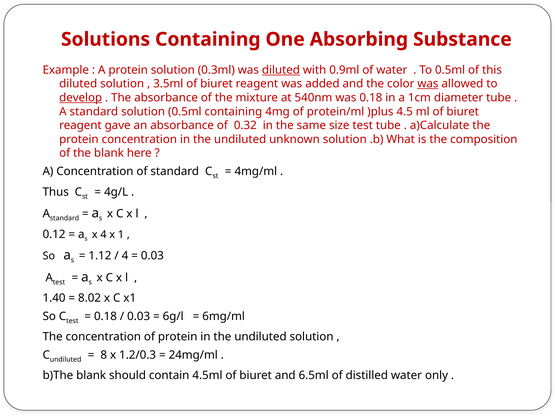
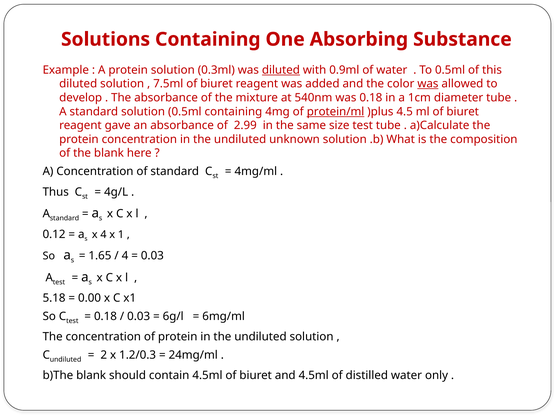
3.5ml: 3.5ml -> 7.5ml (168, 84)
develop underline: present -> none (81, 98)
protein/ml underline: none -> present (336, 112)
0.32: 0.32 -> 2.99 (245, 125)
1.12: 1.12 -> 1.65 (100, 256)
1.40: 1.40 -> 5.18 (54, 298)
8.02: 8.02 -> 0.00 (90, 298)
8: 8 -> 2 (104, 355)
and 6.5ml: 6.5ml -> 4.5ml (314, 376)
